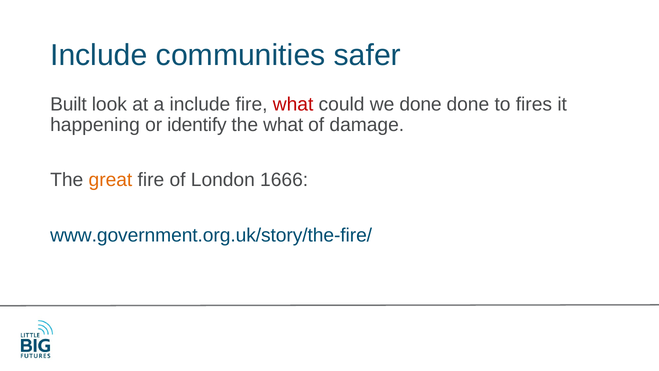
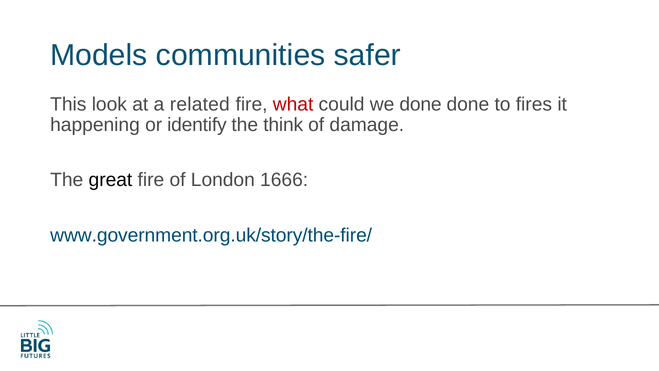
Include: Include -> Models (99, 55)
Built: Built -> This (68, 104)
a include: include -> related (200, 104)
the what: what -> think (283, 125)
great colour: orange -> black (110, 180)
